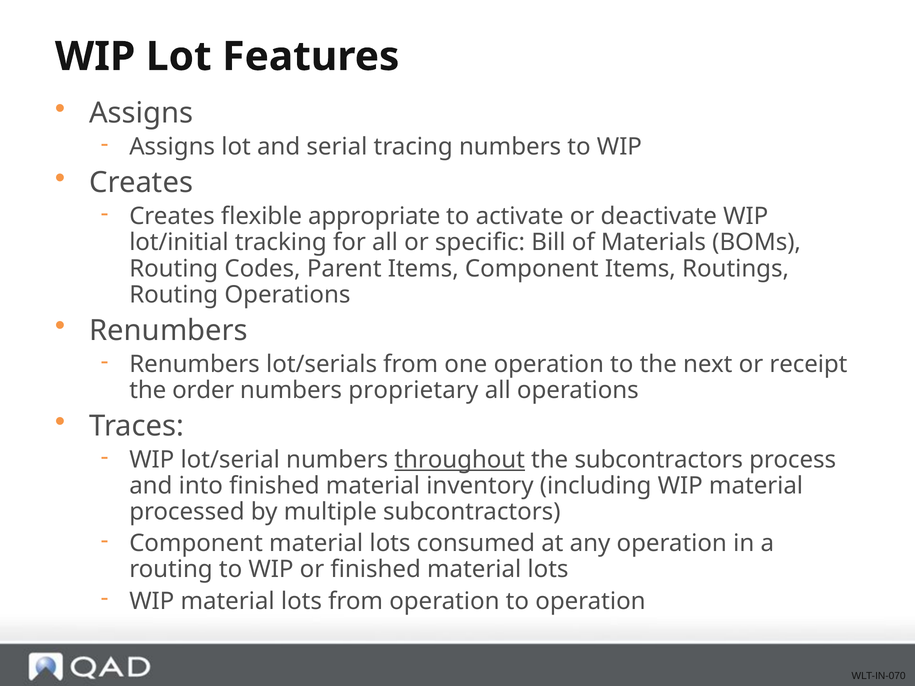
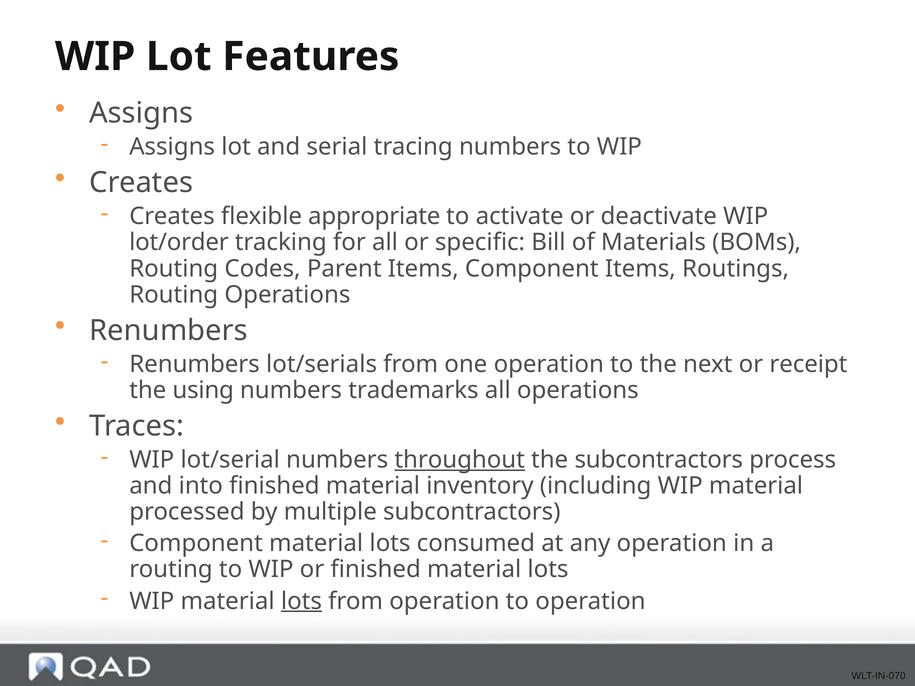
lot/initial: lot/initial -> lot/order (179, 243)
order: order -> using (203, 390)
proprietary: proprietary -> trademarks (413, 390)
lots underline: none -> present (301, 601)
